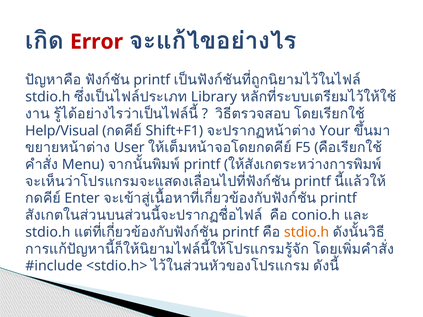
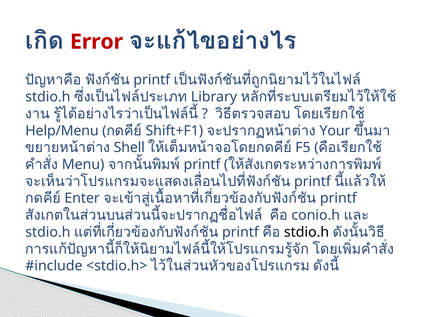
Help/Visual: Help/Visual -> Help/Menu (62, 131)
User: User -> Shell (129, 148)
stdio.h colour: orange -> black (307, 232)
